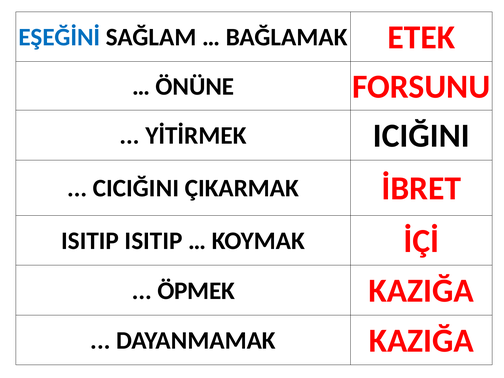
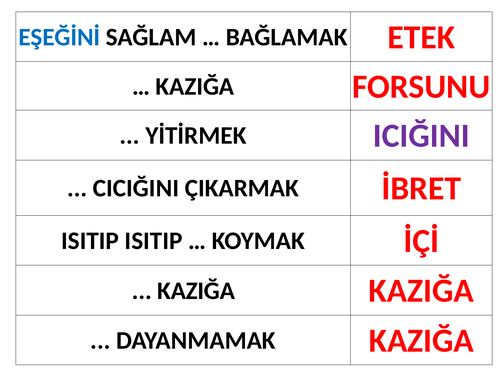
ÖNÜNE: ÖNÜNE -> KAZIĞA (195, 86)
ICIĞINI colour: black -> purple (421, 136)
ÖPMEK: ÖPMEK -> KAZIĞA (196, 291)
